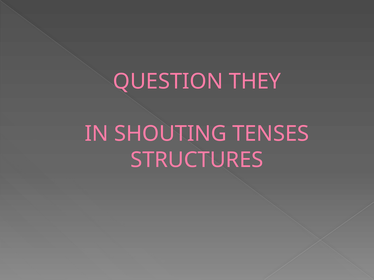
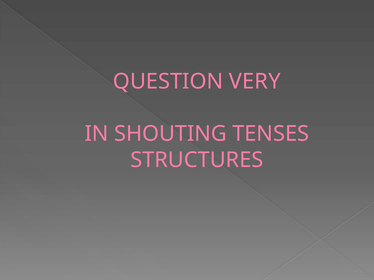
THEY: THEY -> VERY (255, 82)
